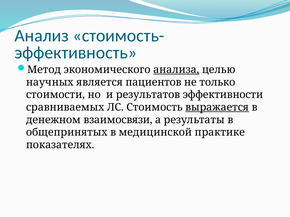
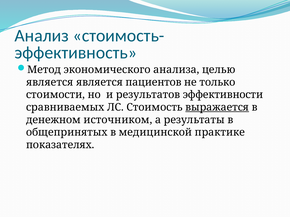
анализа underline: present -> none (176, 70)
научных: научных -> является (50, 82)
взаимосвязи: взаимосвязи -> источником (118, 120)
